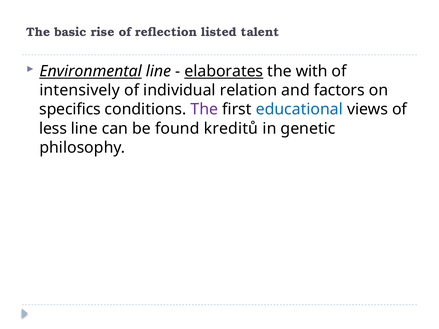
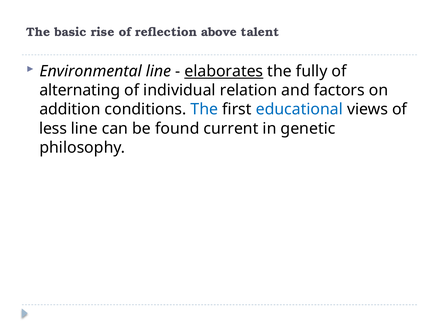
listed: listed -> above (219, 32)
Environmental underline: present -> none (91, 71)
with: with -> fully (312, 71)
intensively: intensively -> alternating (80, 90)
specifics: specifics -> addition (70, 109)
The colour: purple -> blue (204, 109)
kreditů: kreditů -> current (231, 129)
